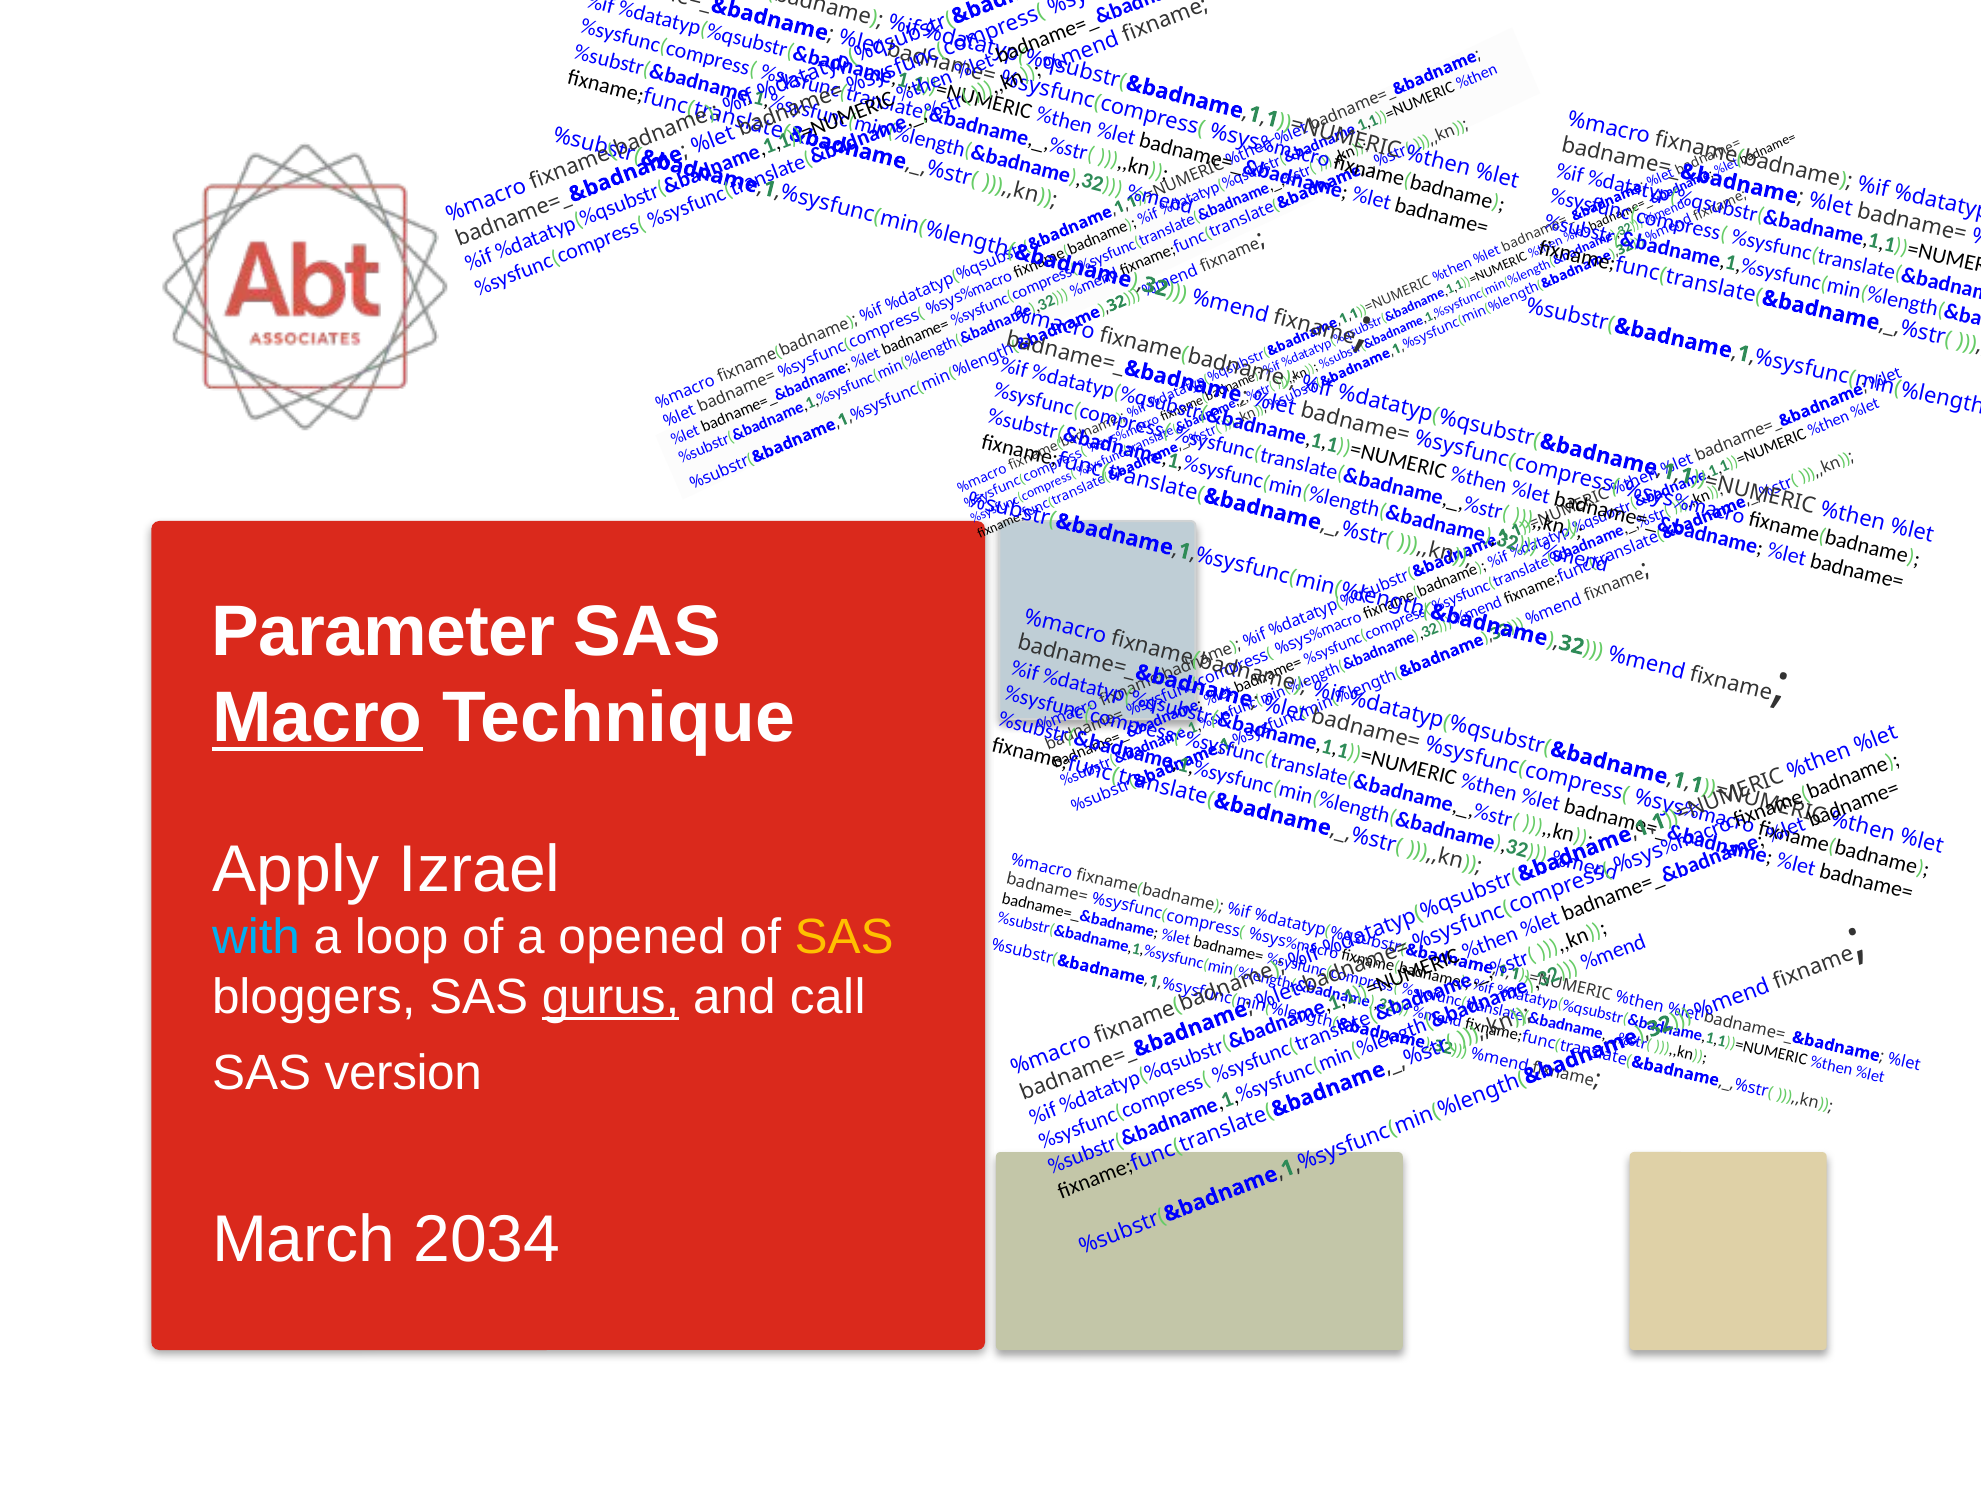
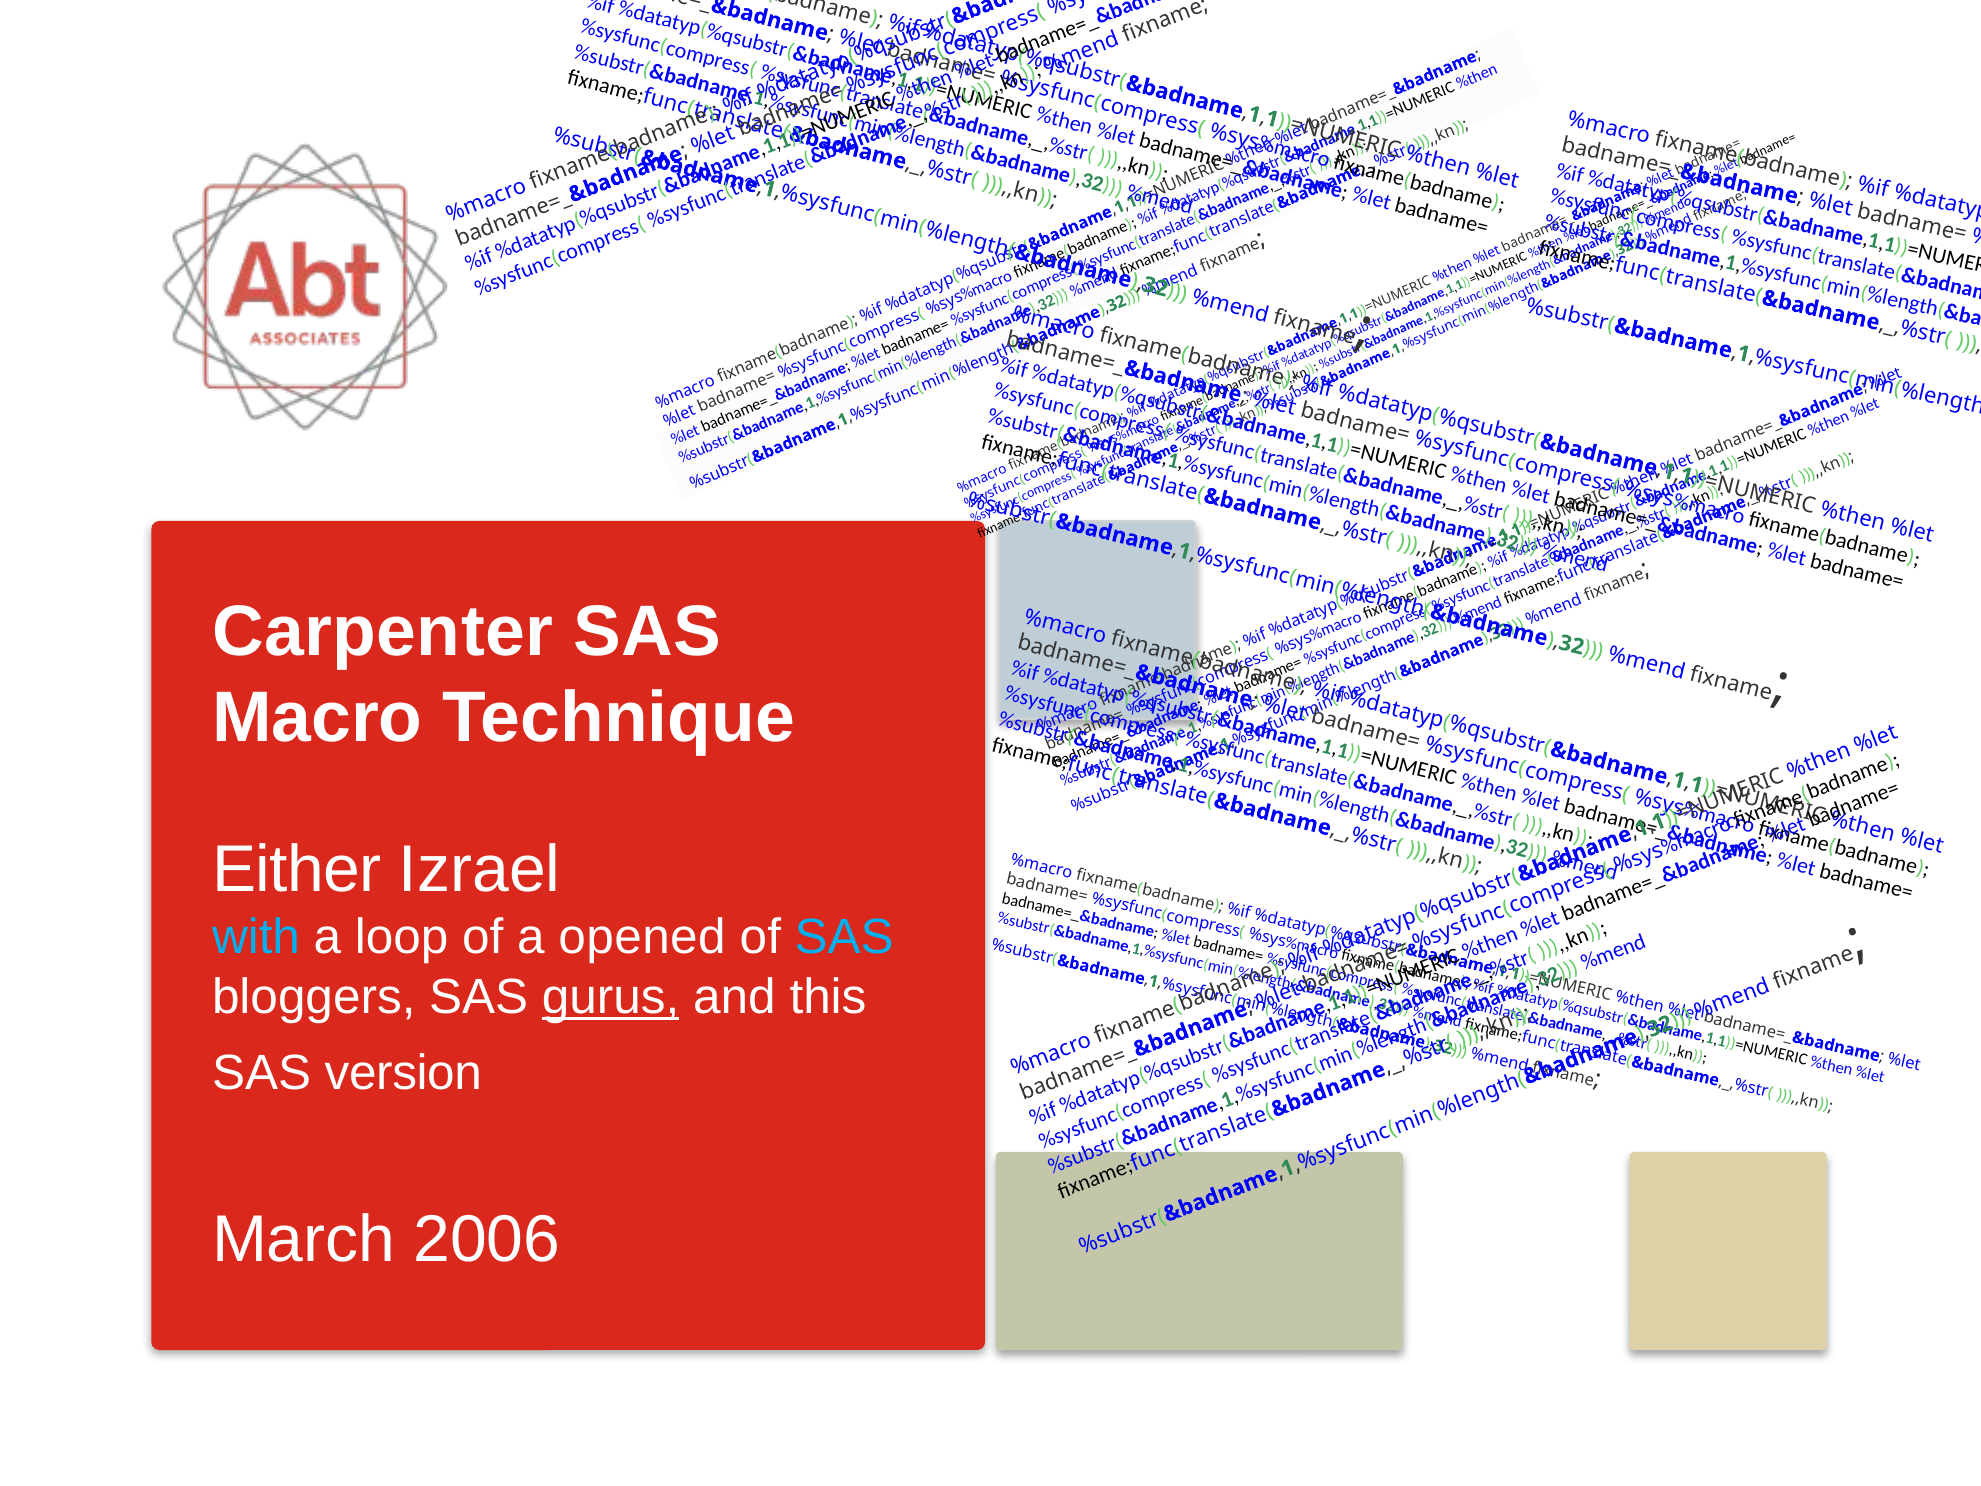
Parameter: Parameter -> Carpenter (383, 632)
Macro underline: present -> none (317, 718)
Apply: Apply -> Either (297, 869)
SAS colour: yellow -> light blue (844, 937)
call: call -> this (828, 997)
2034: 2034 -> 2006 (487, 1239)
